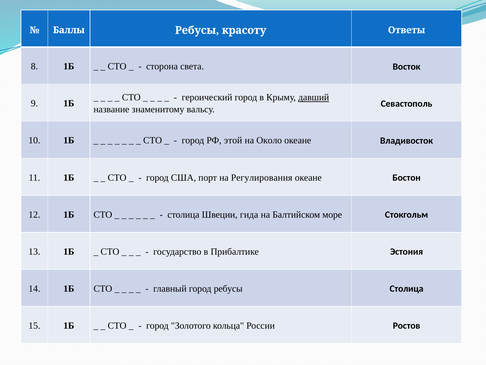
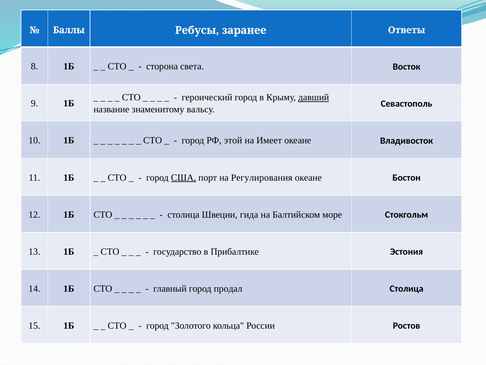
красоту: красоту -> заранее (244, 30)
Около: Около -> Имеет (269, 140)
США underline: none -> present (184, 177)
город ребусы: ребусы -> продал (228, 288)
